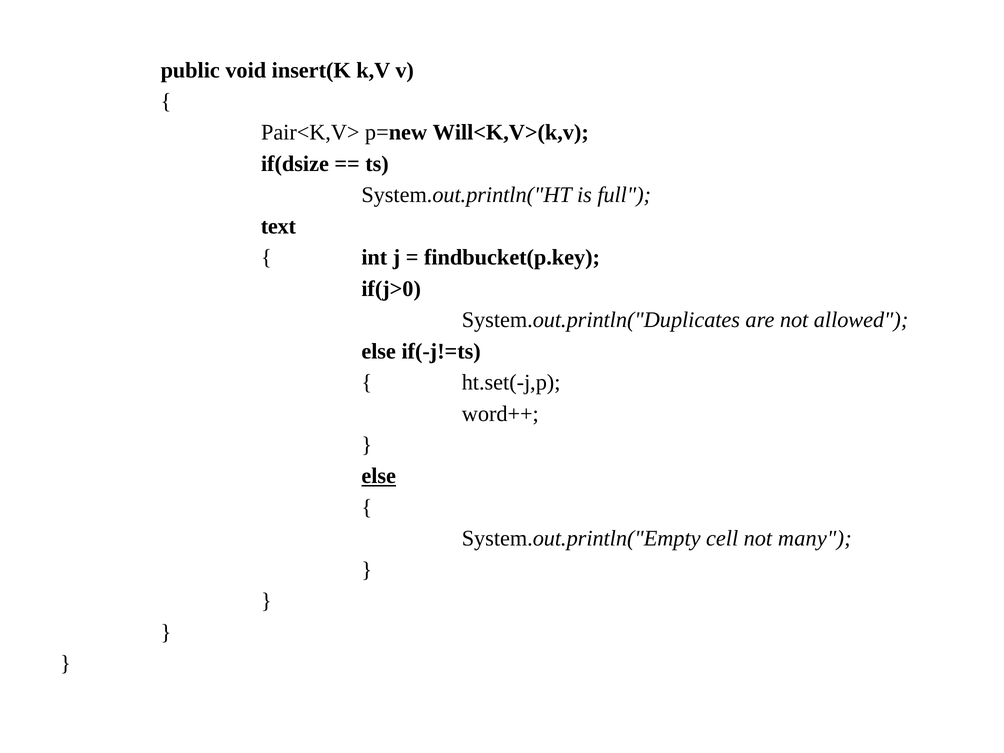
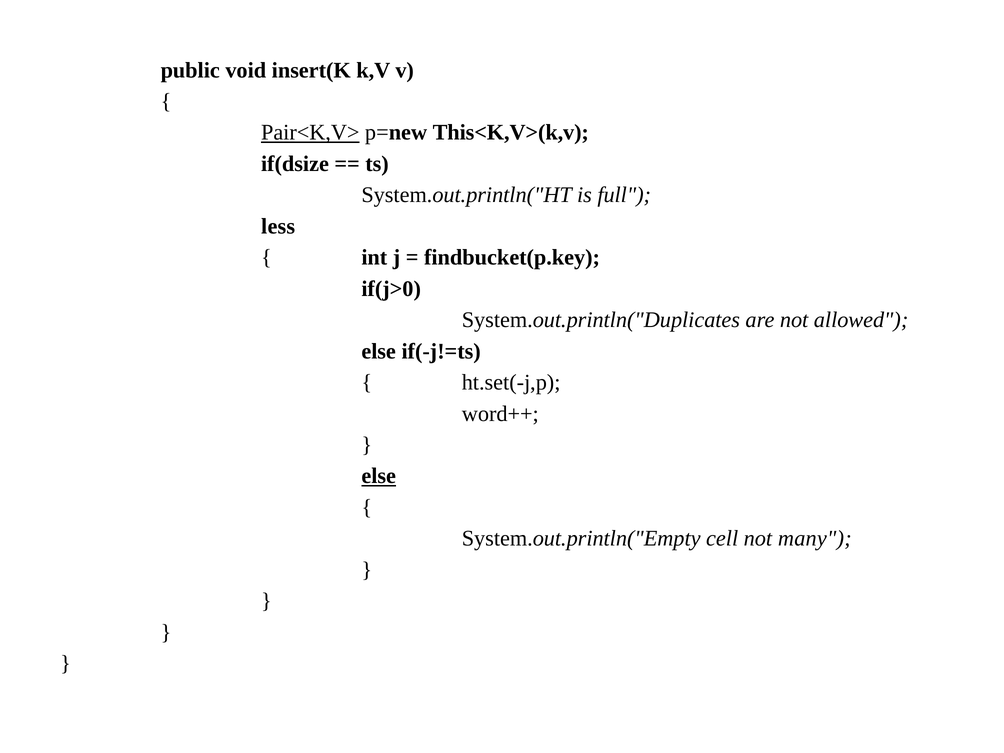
Pair<K,V> underline: none -> present (310, 133)
Will<K,V>(k,v: Will<K,V>(k,v -> This<K,V>(k,v (511, 133)
text: text -> less (278, 226)
